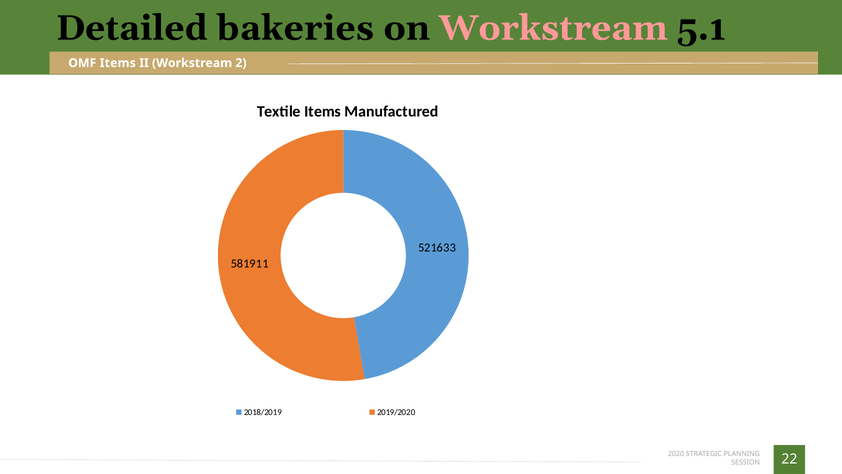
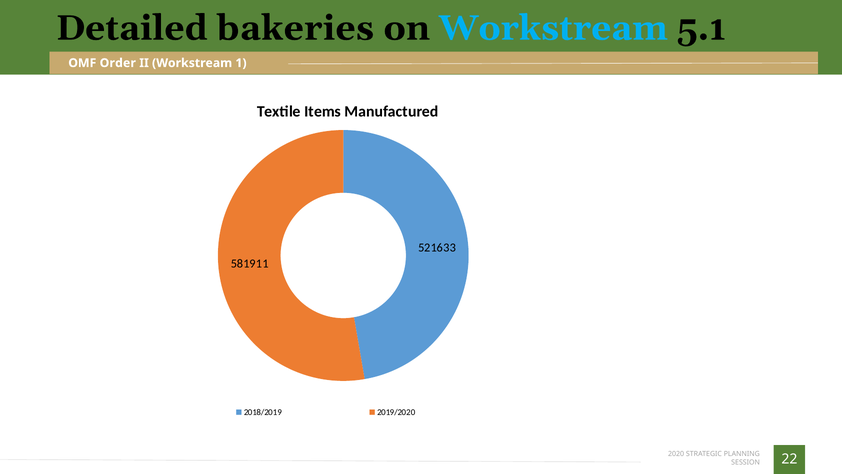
Workstream colour: pink -> light blue (553, 28)
OMF Items: Items -> Order (118, 63)
2: 2 -> 1 (241, 63)
